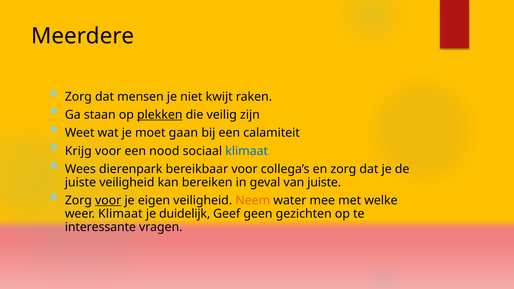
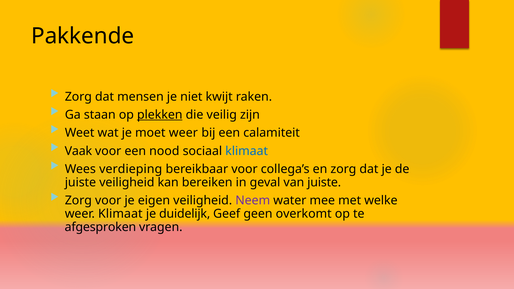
Meerdere: Meerdere -> Pakkende (83, 36)
moet gaan: gaan -> weer (183, 133)
Krijg: Krijg -> Vaak (78, 151)
dierenpark: dierenpark -> verdieping (131, 169)
voor underline: present -> none (108, 201)
Neem colour: orange -> purple (253, 201)
gezichten: gezichten -> overkomt (304, 214)
interessante: interessante -> afgesproken (100, 227)
